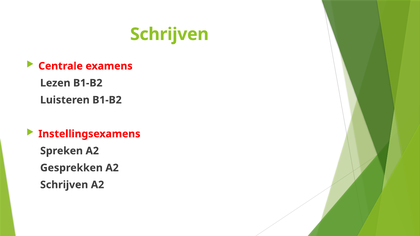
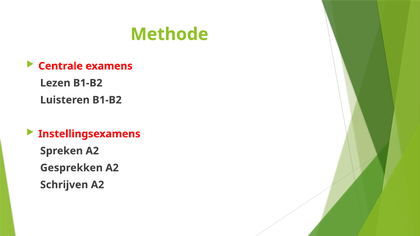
Schrijven: Schrijven -> Methode (169, 34)
